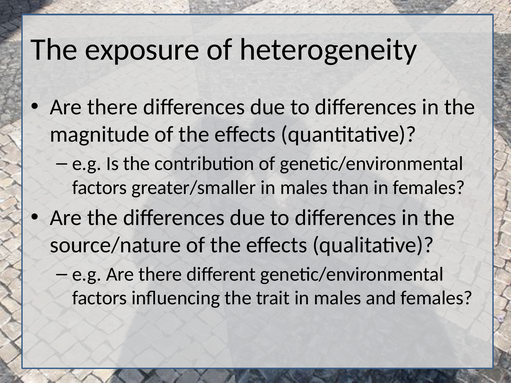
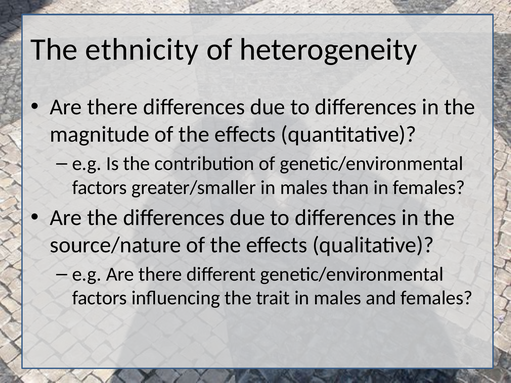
exposure: exposure -> ethnicity (142, 49)
